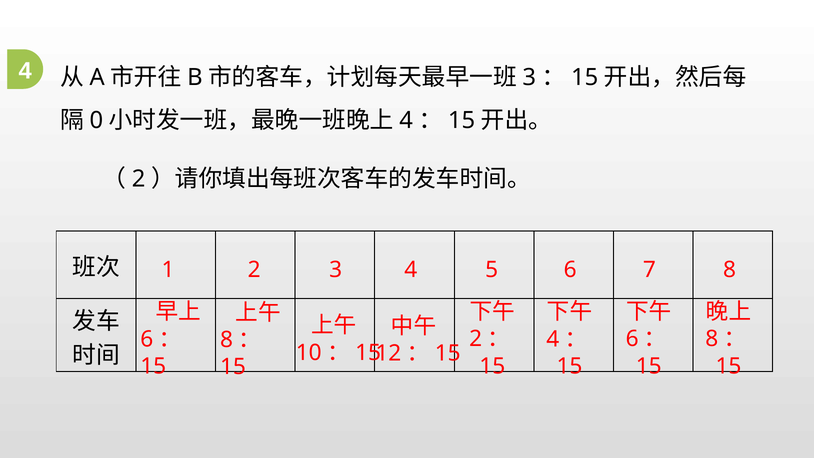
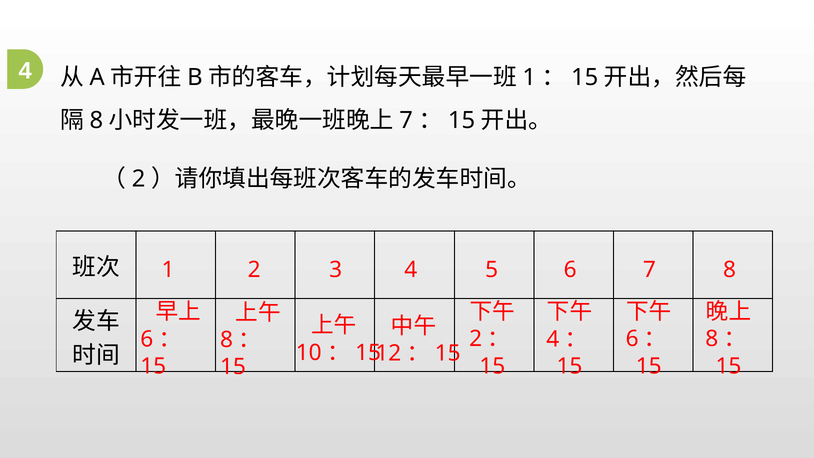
3: 3 -> 1 (529, 78)
0: 0 -> 8 (96, 120)
4: 4 -> 7 (406, 120)
